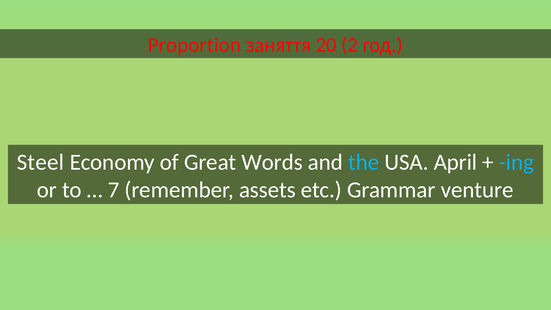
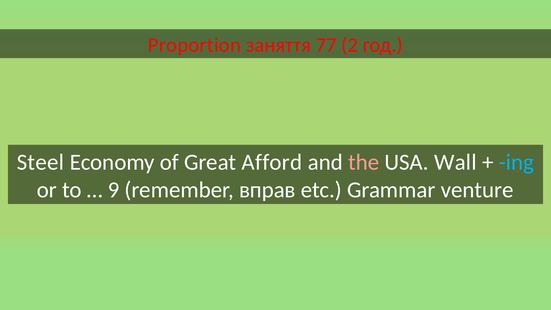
20: 20 -> 77 (326, 45)
Words: Words -> Afford (272, 162)
the colour: light blue -> pink (364, 162)
April: April -> Wall (455, 162)
7: 7 -> 9 (114, 190)
assets: assets -> вправ (267, 190)
